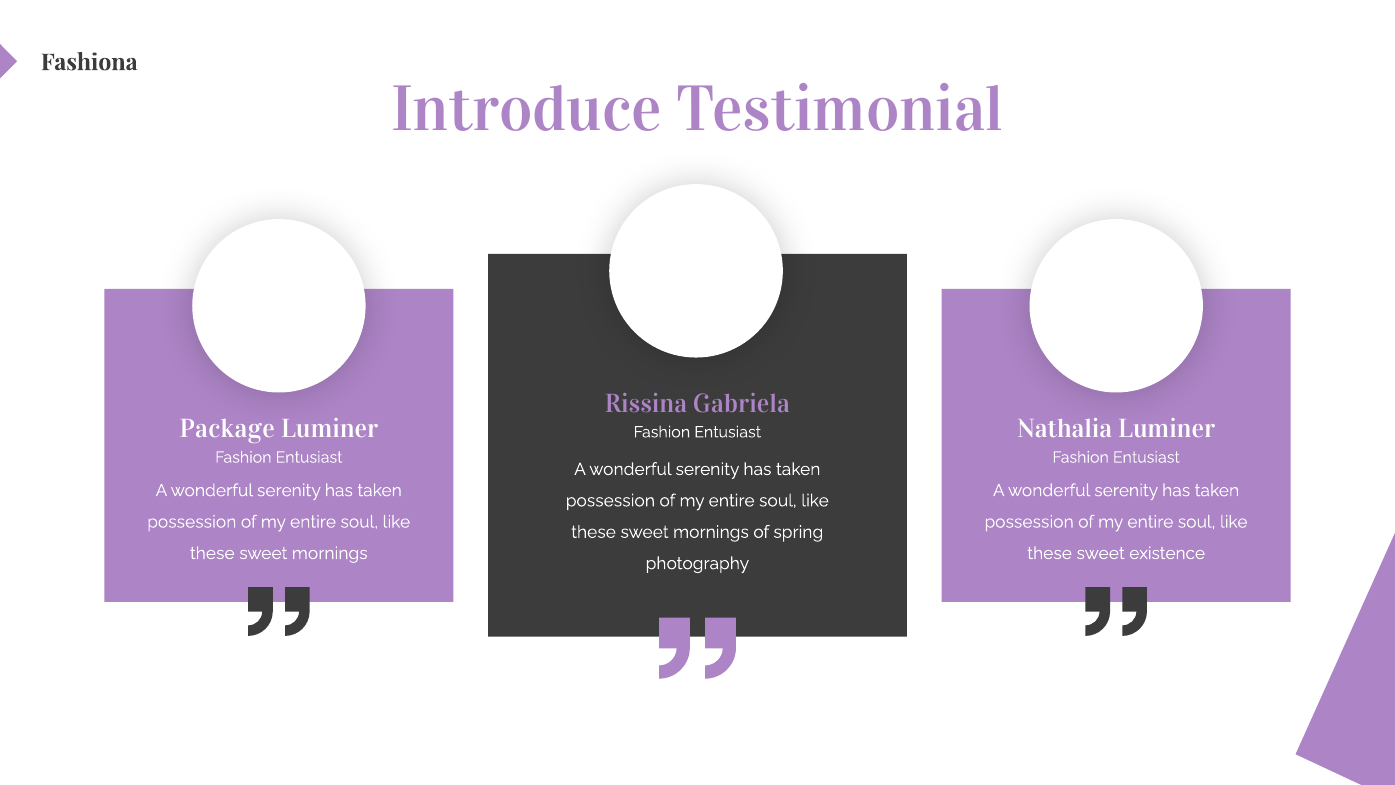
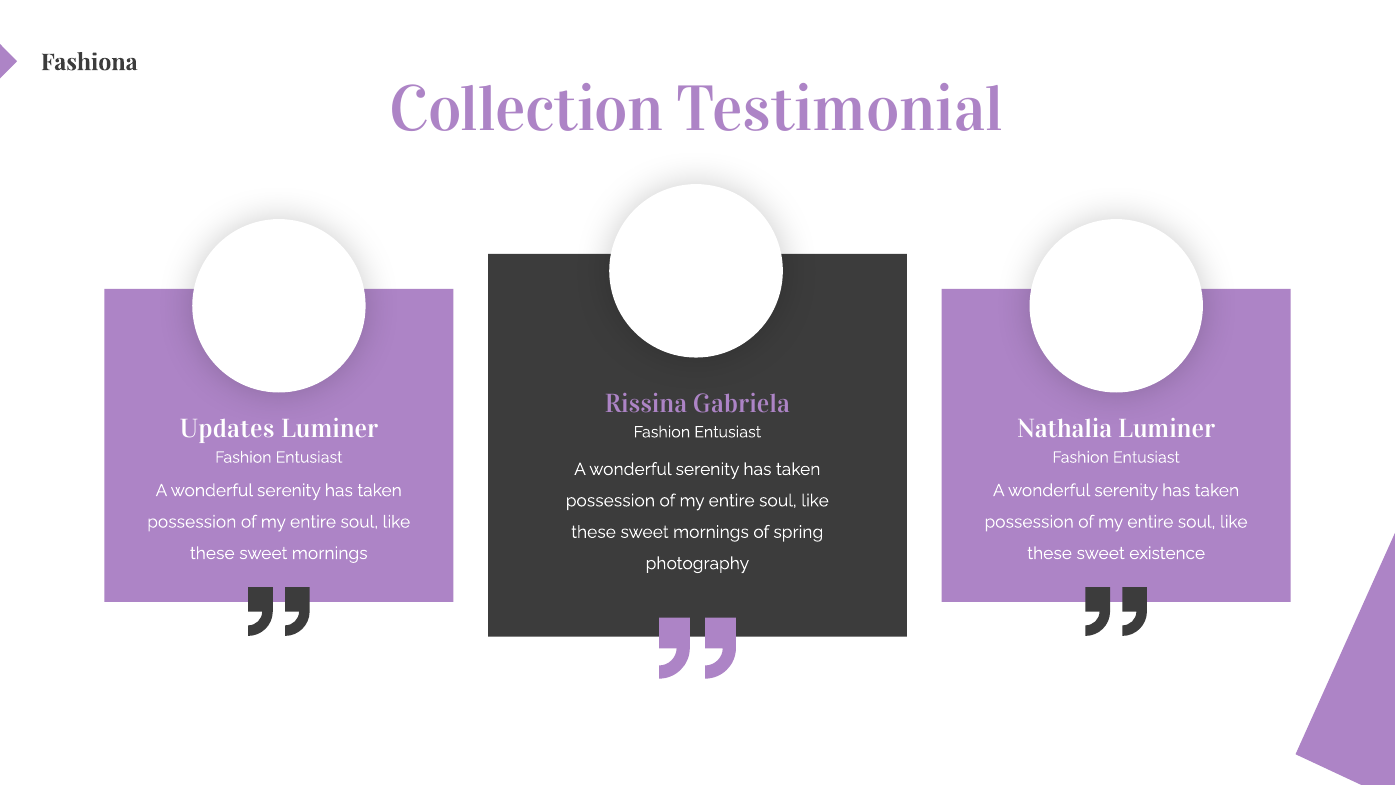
Introduce: Introduce -> Collection (527, 110)
Package: Package -> Updates (227, 429)
